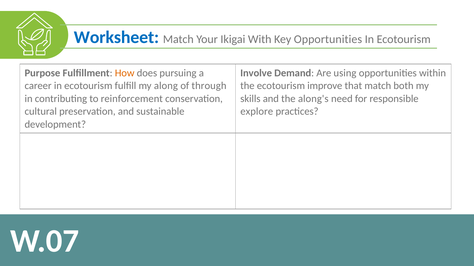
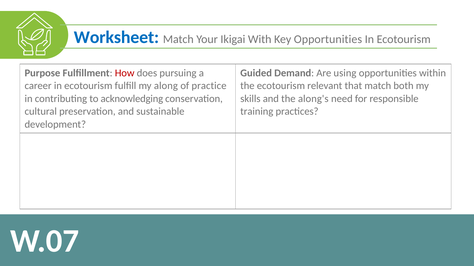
How colour: orange -> red (125, 73)
Involve: Involve -> Guided (256, 73)
through: through -> practice (209, 86)
improve: improve -> relevant (325, 86)
reinforcement: reinforcement -> acknowledging (132, 99)
explore: explore -> training (257, 112)
